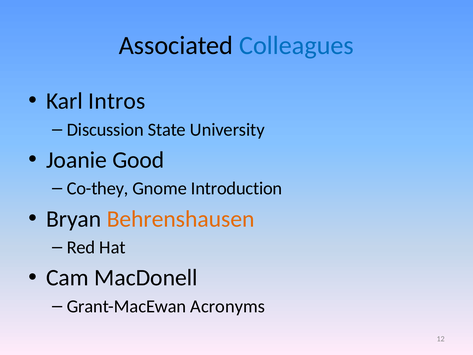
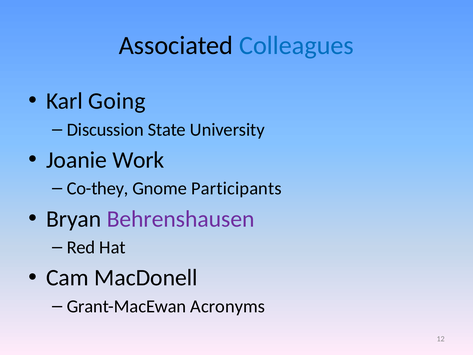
Intros: Intros -> Going (117, 101)
Good: Good -> Work (138, 160)
Introduction: Introduction -> Participants (236, 188)
Behrenshausen colour: orange -> purple (181, 219)
